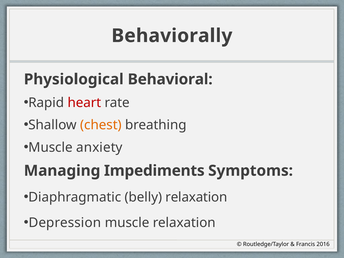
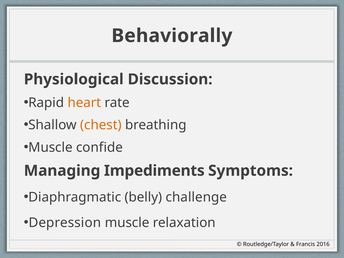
Behavioral: Behavioral -> Discussion (170, 79)
heart colour: red -> orange (84, 103)
anxiety: anxiety -> confide (99, 147)
belly relaxation: relaxation -> challenge (196, 197)
